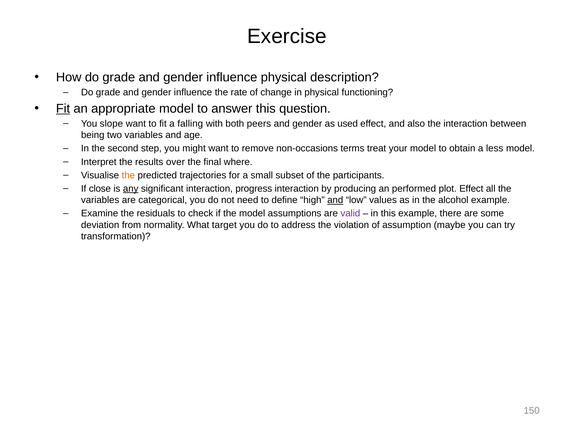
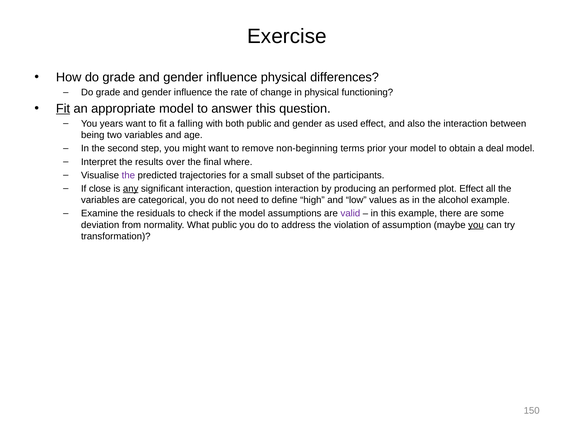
description: description -> differences (345, 77)
slope: slope -> years (111, 124)
both peers: peers -> public (259, 124)
non-occasions: non-occasions -> non-beginning (307, 149)
treat: treat -> prior (377, 149)
less: less -> deal (495, 149)
the colour: orange -> purple (128, 175)
interaction progress: progress -> question (254, 189)
and underline: present -> none (335, 200)
What target: target -> public (224, 225)
you underline: none -> present (476, 225)
